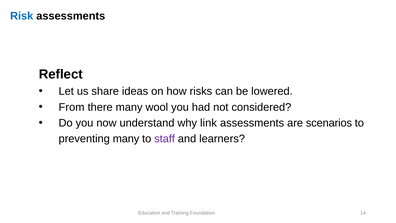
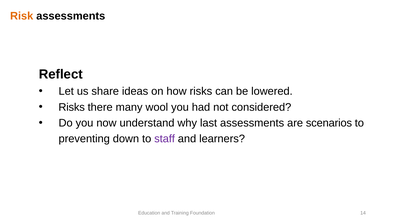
Risk colour: blue -> orange (22, 16)
From: From -> Risks (72, 107)
link: link -> last (209, 123)
preventing many: many -> down (126, 139)
